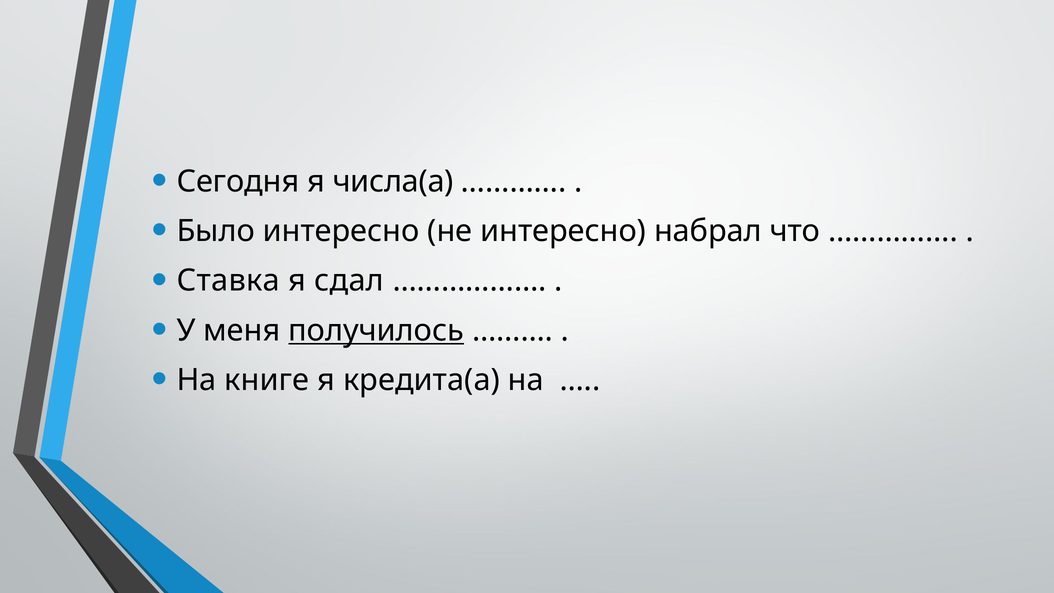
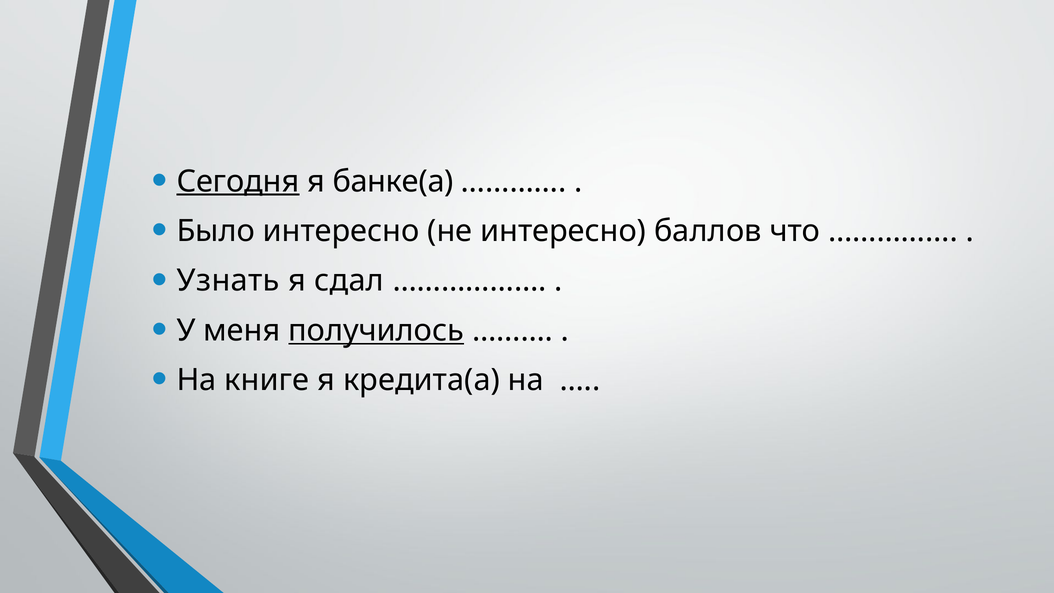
Сегодня underline: none -> present (238, 181)
числа(а: числа(а -> банке(а (393, 181)
набрал: набрал -> баллов (708, 231)
Ставка: Ставка -> Узнать (228, 281)
